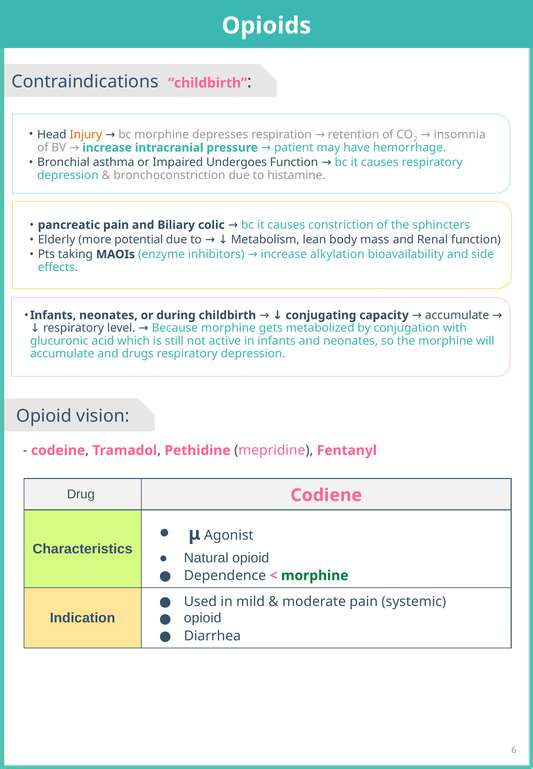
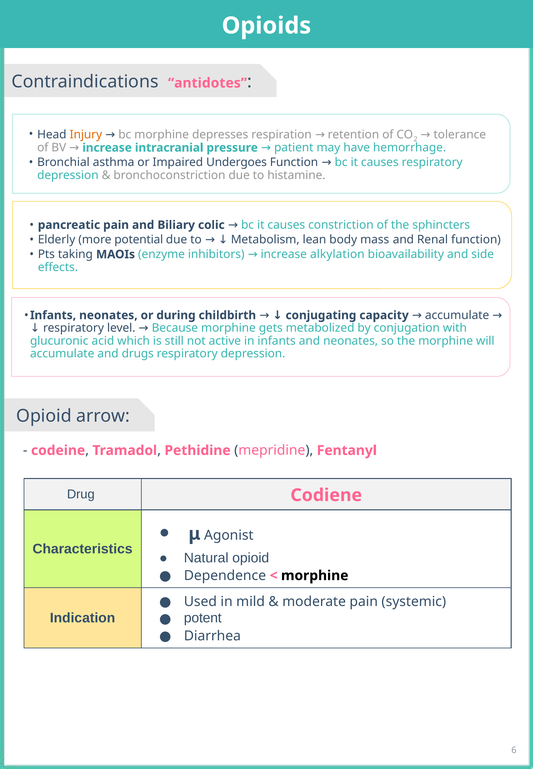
Contraindications childbirth: childbirth -> antidotes (207, 83)
insomnia: insomnia -> tolerance (460, 135)
vision: vision -> arrow (103, 417)
morphine colour: green -> black (315, 576)
opioid: opioid -> potent (203, 619)
